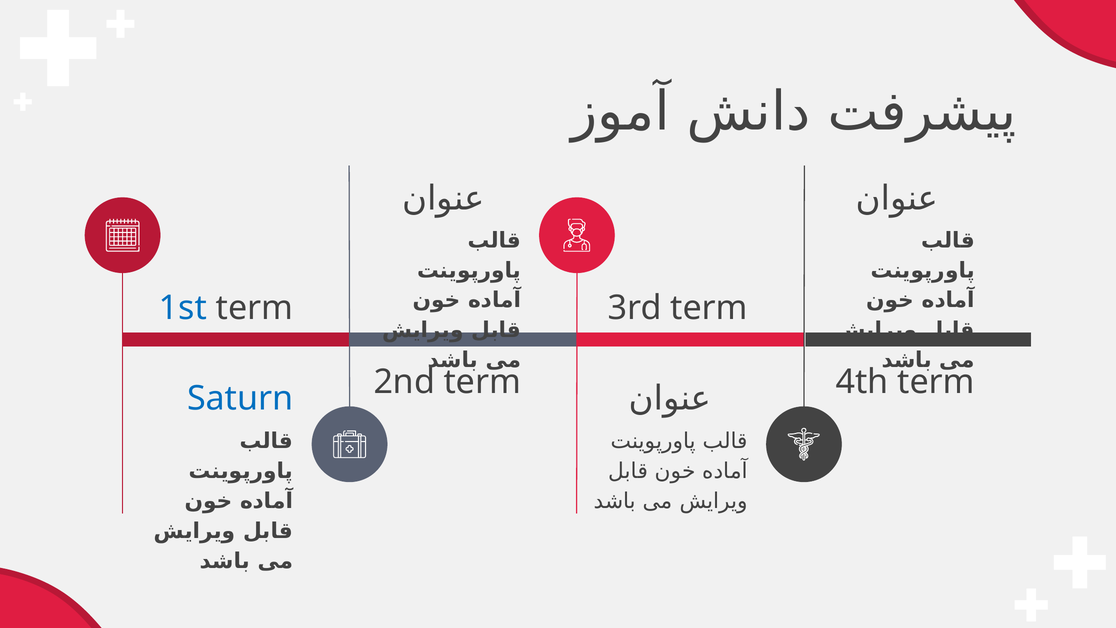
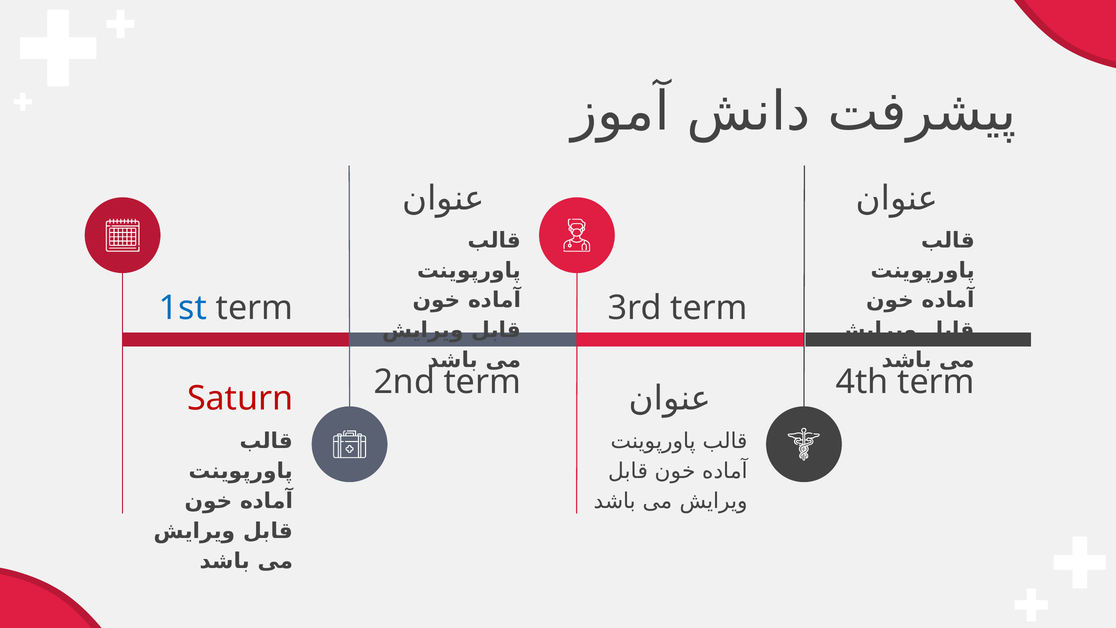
Saturn colour: blue -> red (240, 398)
